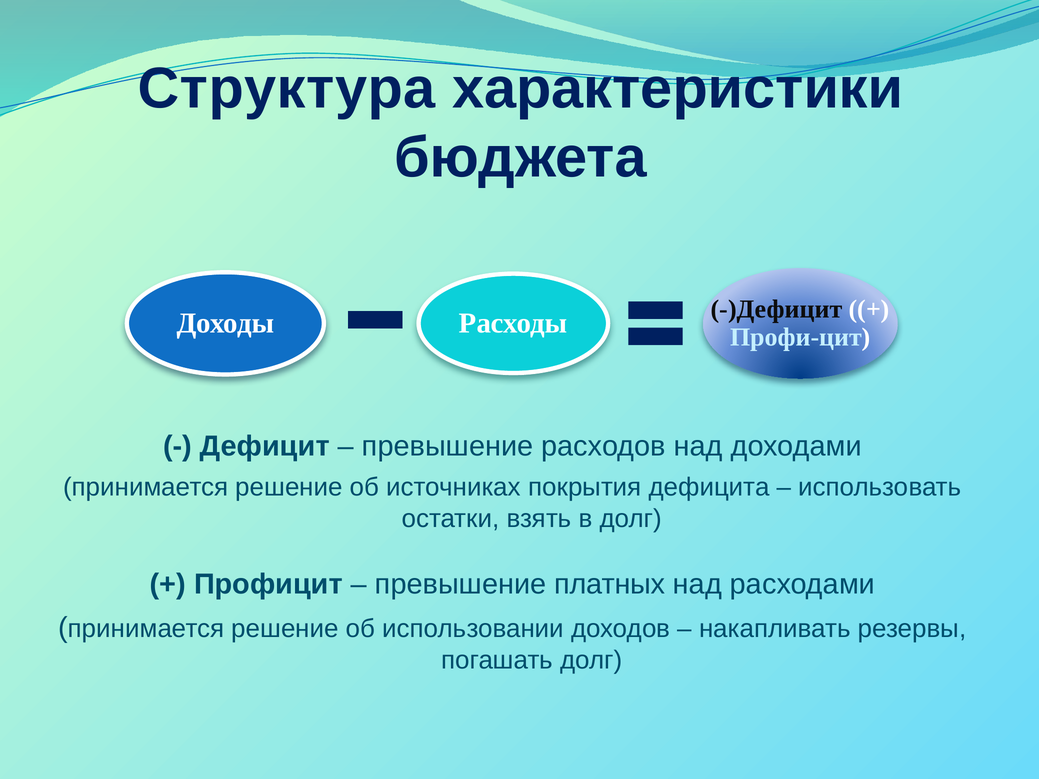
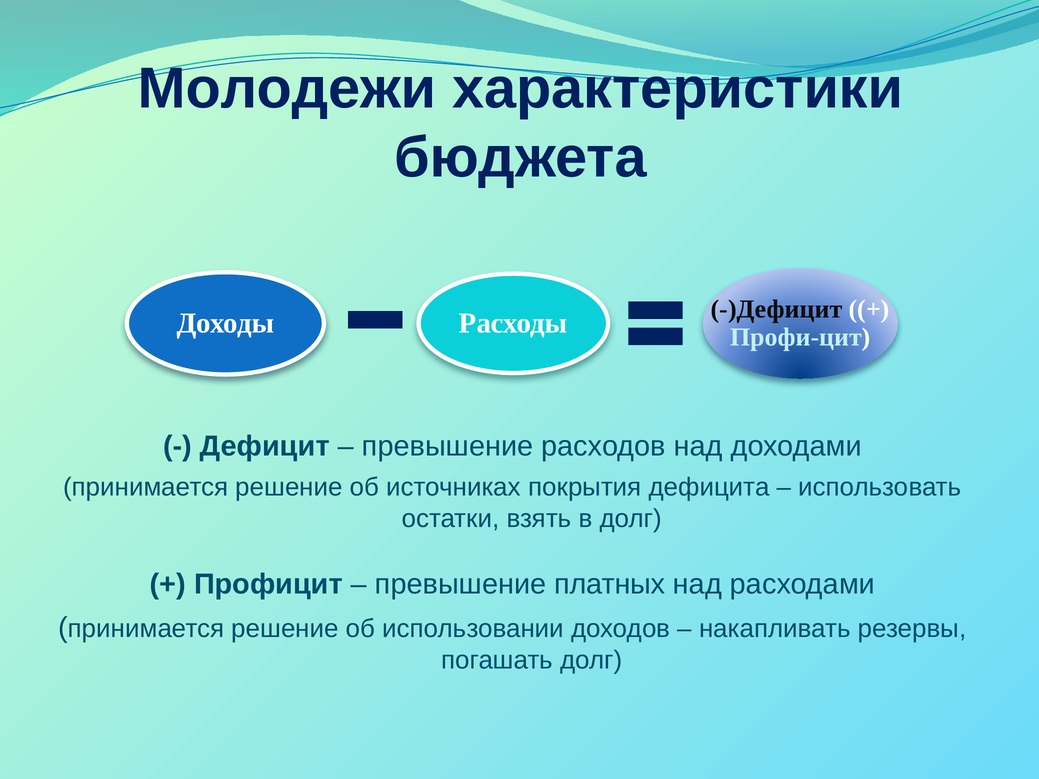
Структура: Структура -> Молодежи (287, 88)
